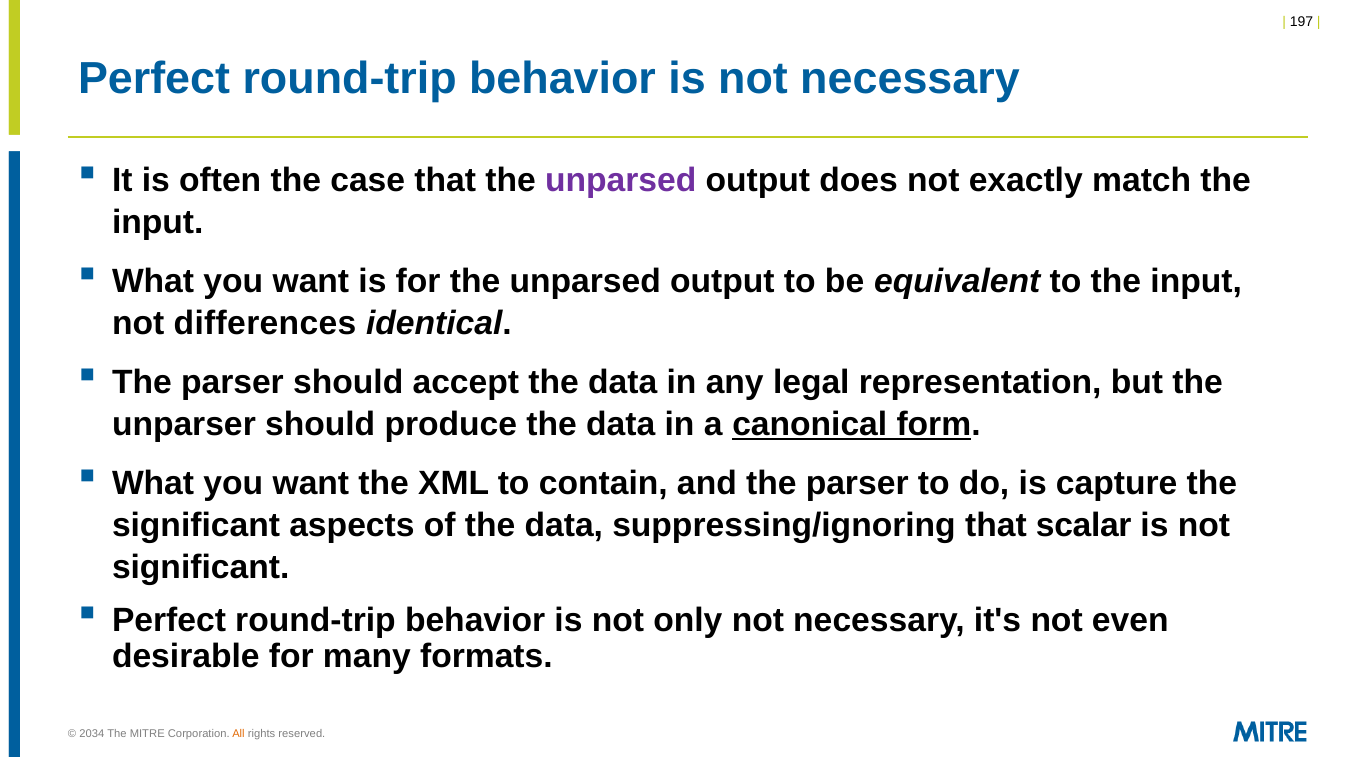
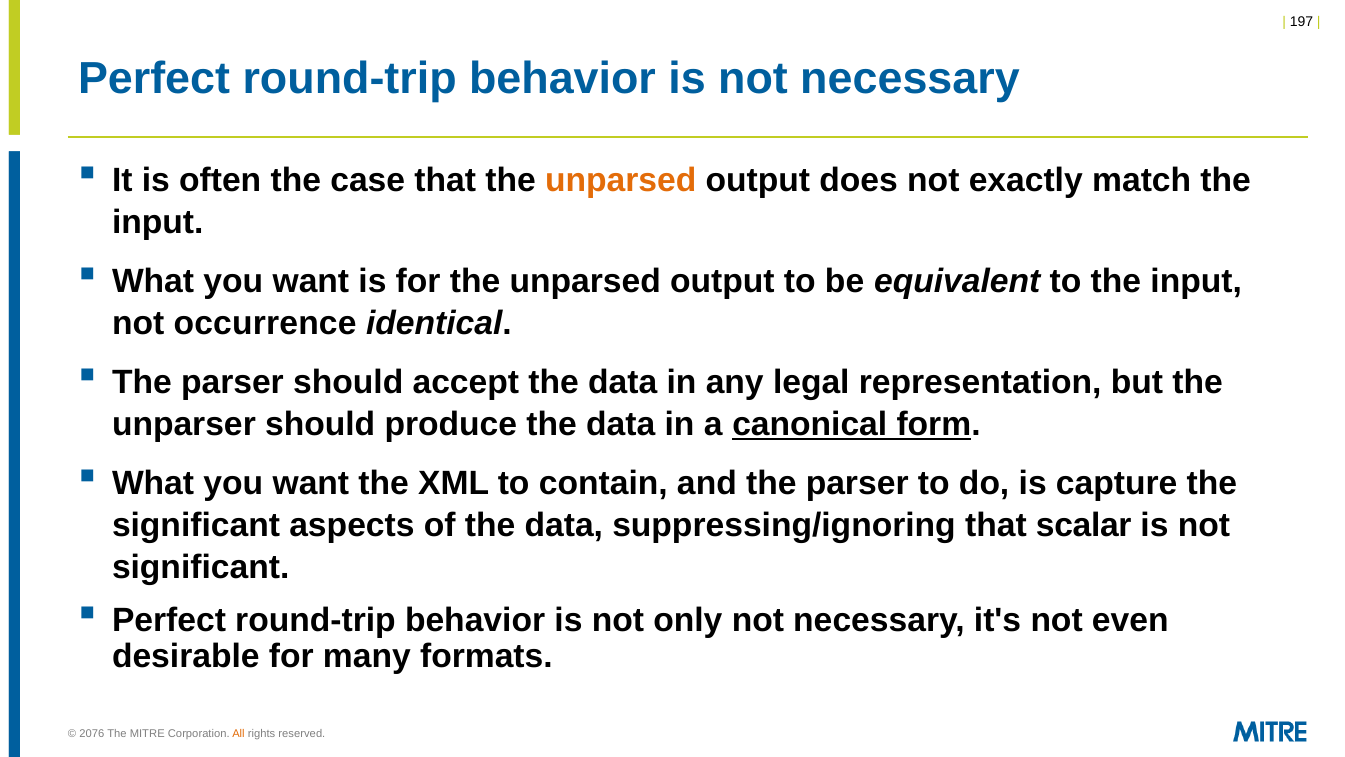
unparsed colour: purple -> orange (621, 181)
differences: differences -> occurrence (265, 323)
2034: 2034 -> 2076 (92, 733)
